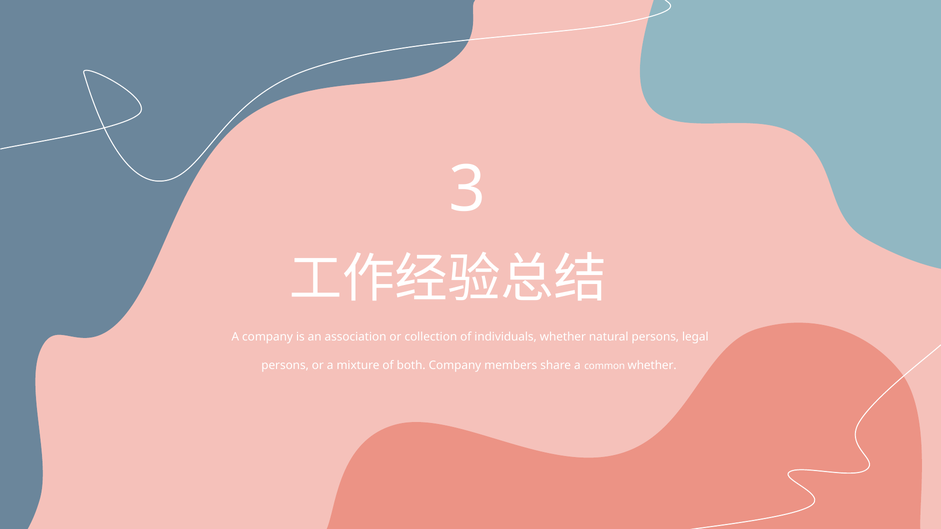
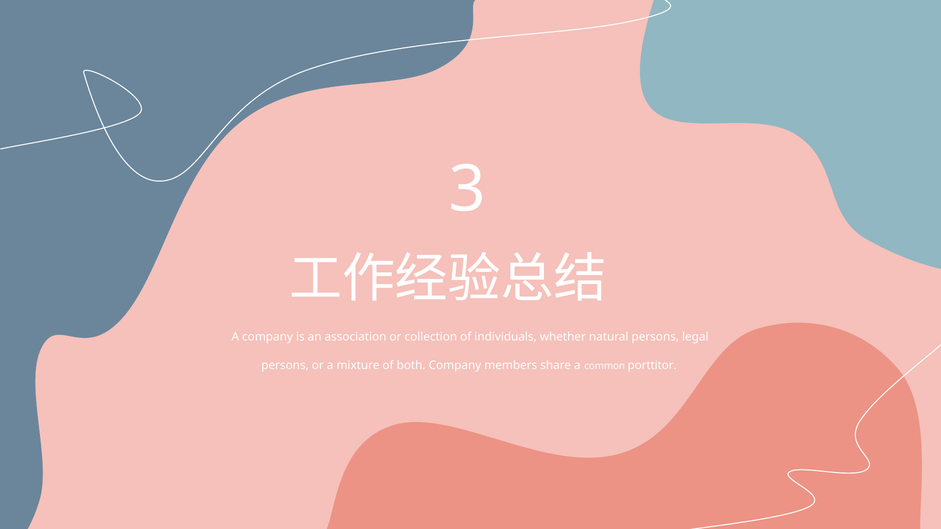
common whether: whether -> porttitor (652, 366)
